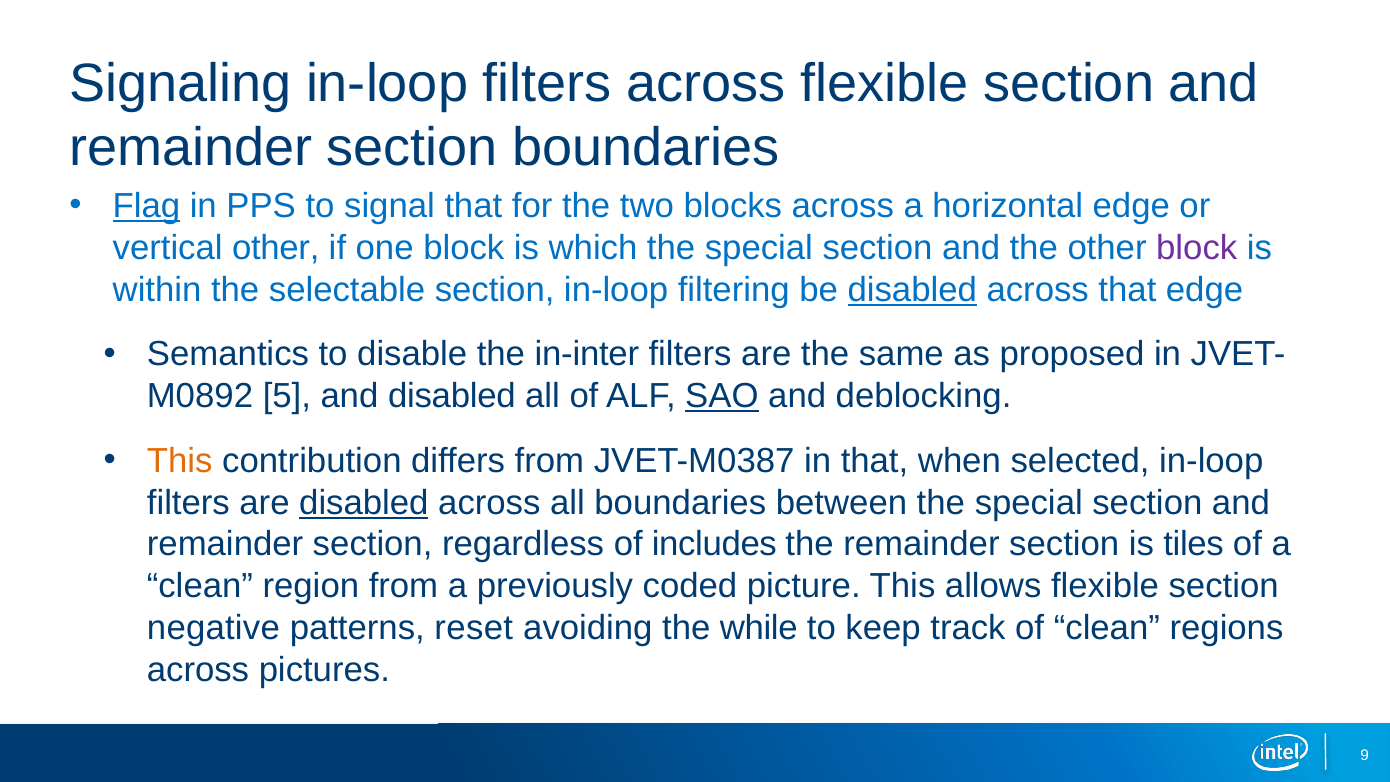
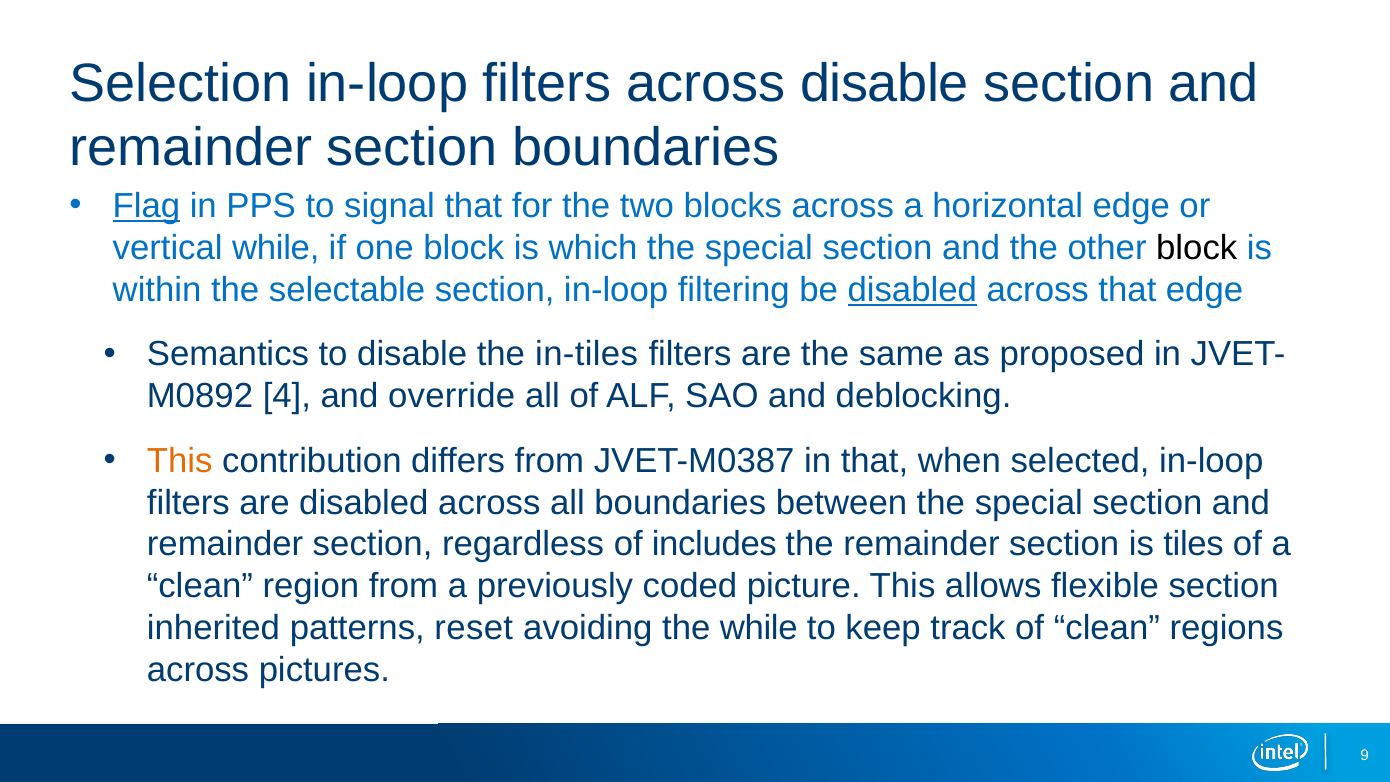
Signaling: Signaling -> Selection (180, 83)
across flexible: flexible -> disable (884, 83)
vertical other: other -> while (276, 248)
block colour: purple -> black (1197, 248)
in-inter: in-inter -> in-tiles (587, 354)
5: 5 -> 4 (287, 396)
and disabled: disabled -> override (452, 396)
SAO underline: present -> none (722, 396)
disabled underline: present -> none (364, 503)
negative: negative -> inherited (214, 628)
